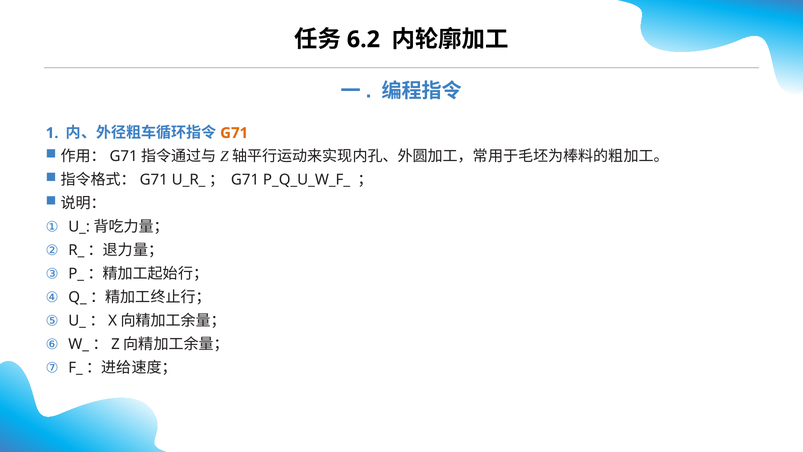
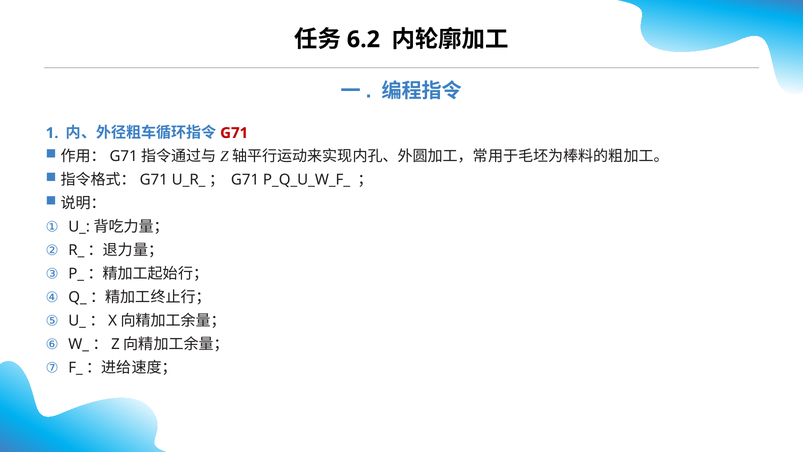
G71 colour: orange -> red (234, 133)
